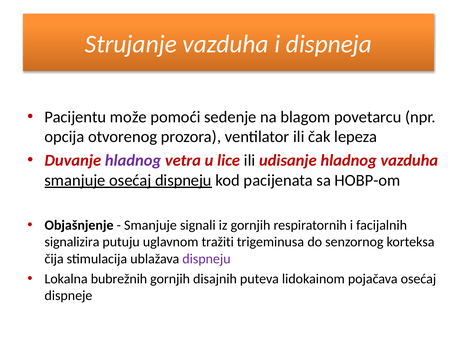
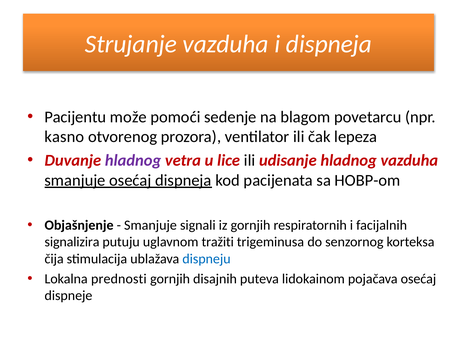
opcija: opcija -> kasno (64, 137)
osećaj dispneju: dispneju -> dispneja (183, 180)
dispneju colour: purple -> blue (206, 259)
bubrežnih: bubrežnih -> prednosti (119, 279)
